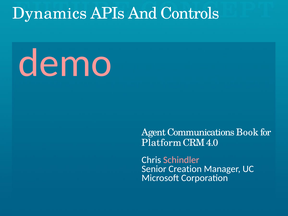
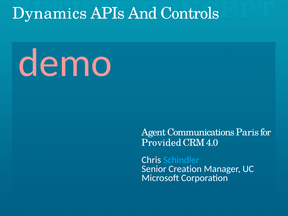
Book: Book -> Paris (247, 132)
Platform: Platform -> Provided (162, 143)
Schindler colour: pink -> light blue (181, 160)
